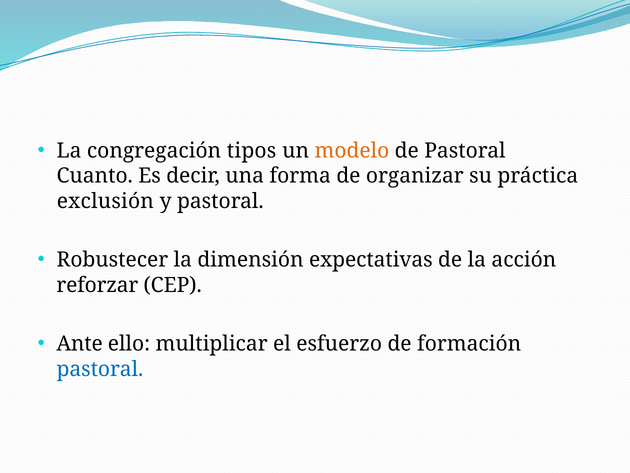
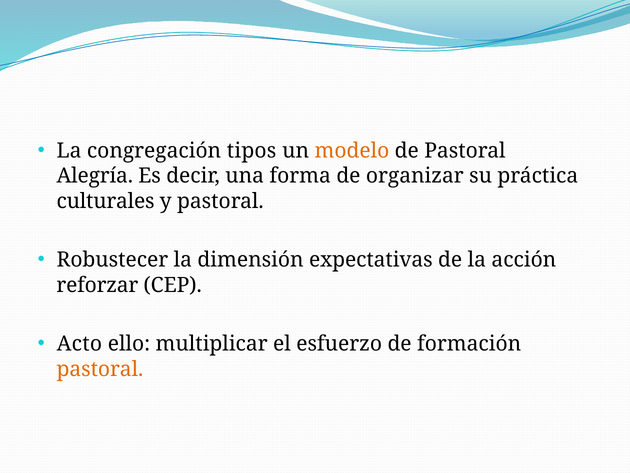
Cuanto: Cuanto -> Alegría (95, 176)
exclusión: exclusión -> culturales (106, 201)
Ante: Ante -> Acto (79, 344)
pastoral colour: blue -> orange (100, 369)
